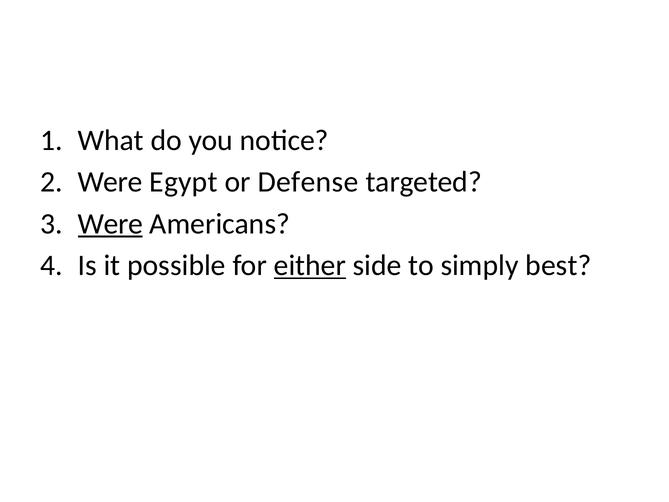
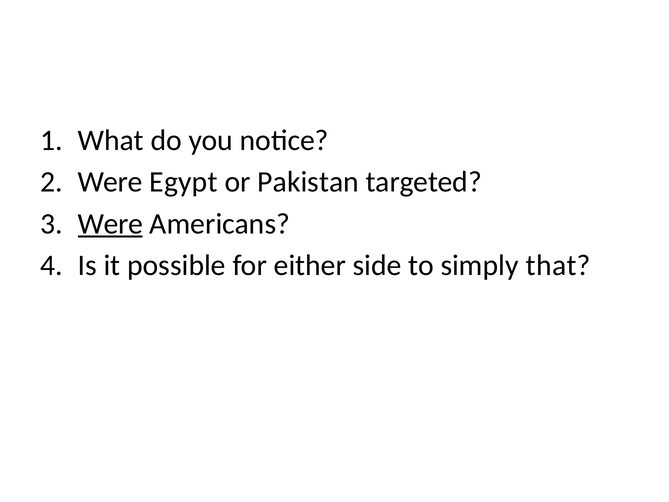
Defense: Defense -> Pakistan (308, 182)
either underline: present -> none (310, 265)
best: best -> that (558, 265)
